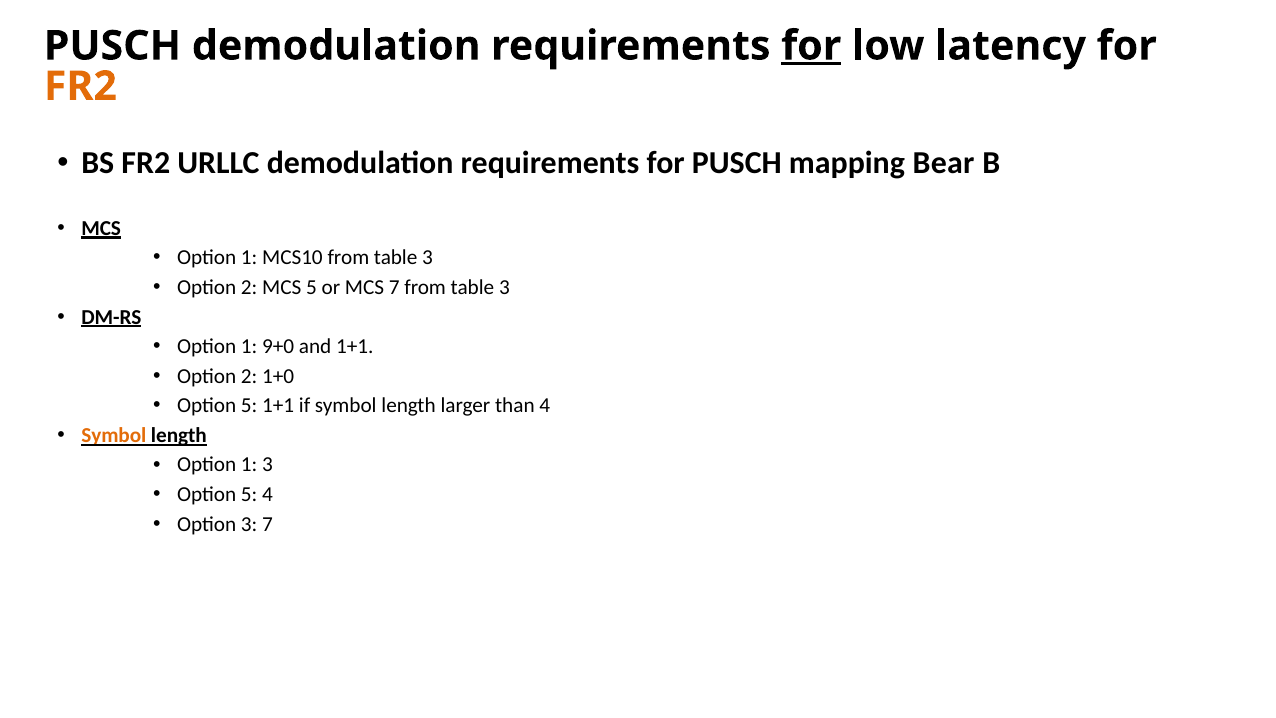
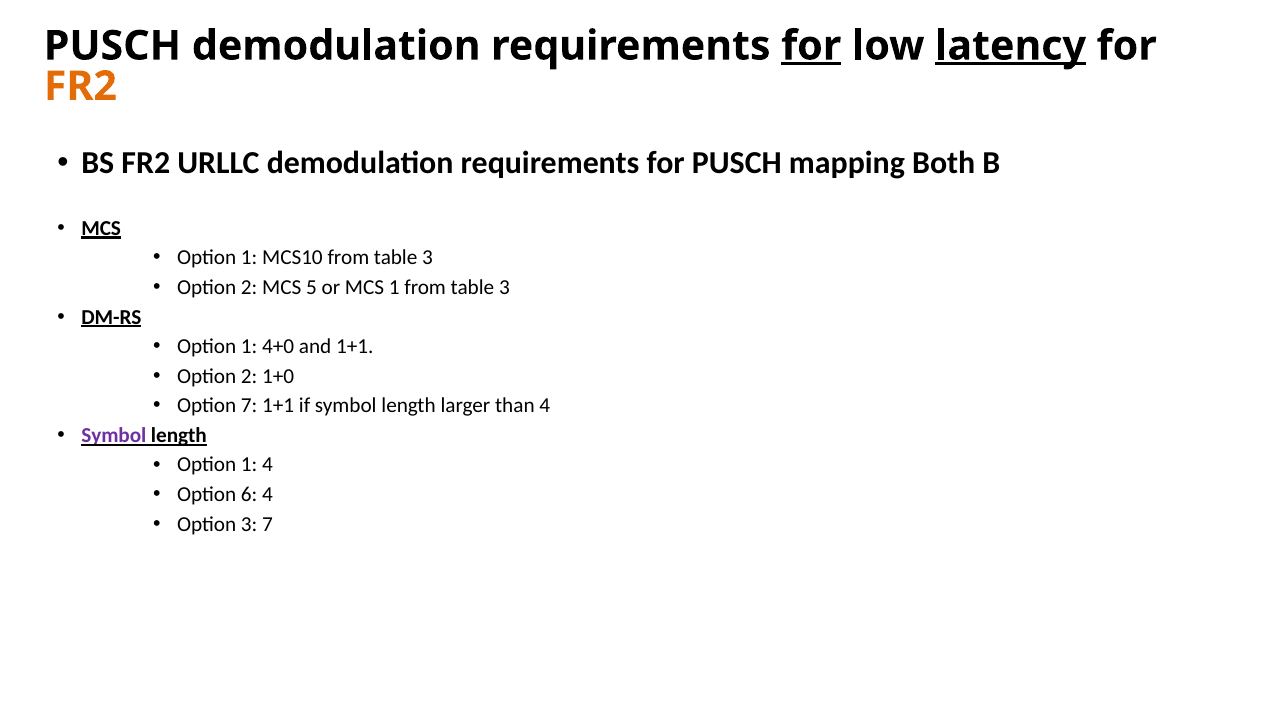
latency underline: none -> present (1011, 46)
Bear: Bear -> Both (944, 163)
MCS 7: 7 -> 1 (394, 287)
9+0: 9+0 -> 4+0 (278, 346)
5: 5 -> 7 (249, 406)
Symbol colour: orange -> purple (114, 435)
1 3: 3 -> 4 (267, 465)
5: 5 -> 6 (249, 494)
